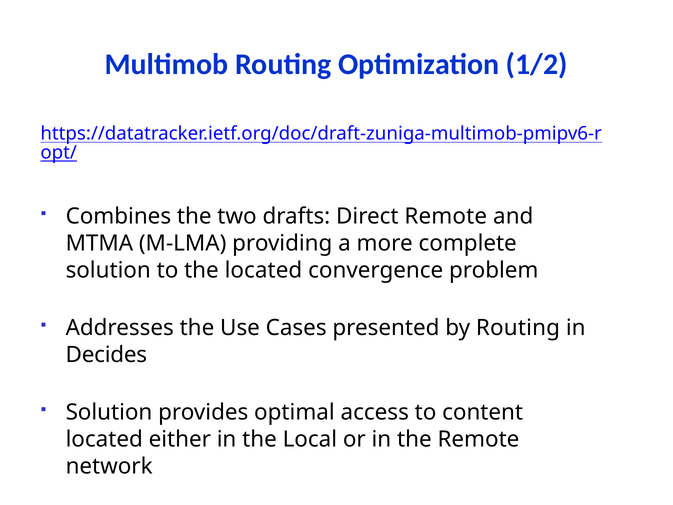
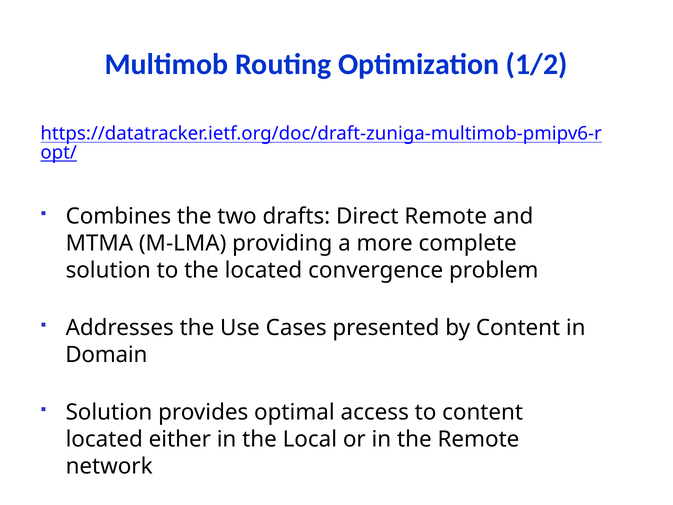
by Routing: Routing -> Content (518, 328)
Decides: Decides -> Domain (106, 355)
